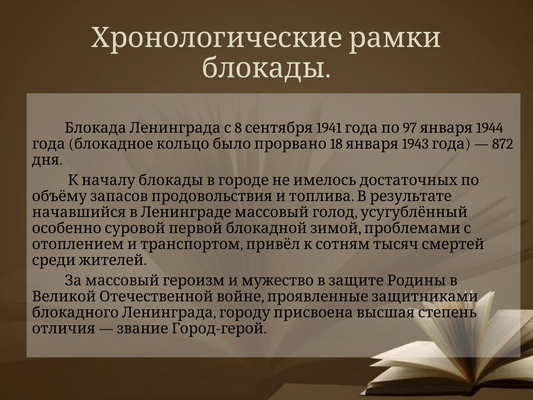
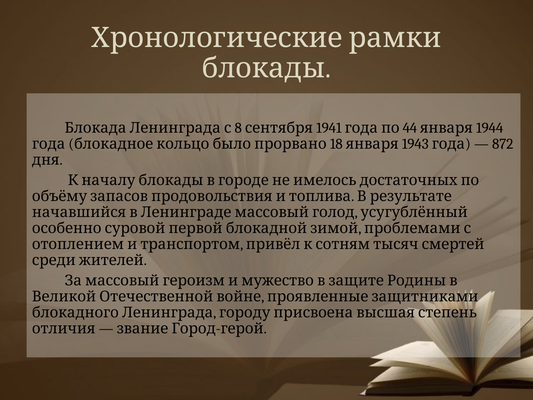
97: 97 -> 44 (410, 128)
